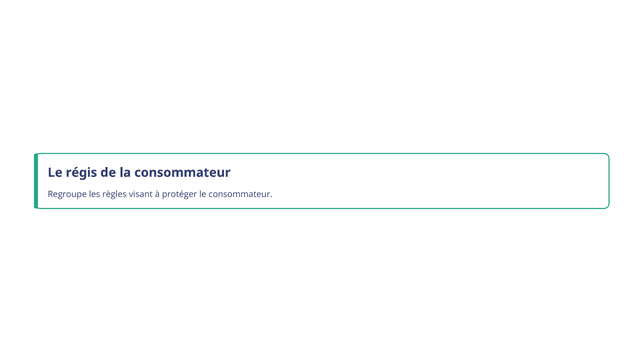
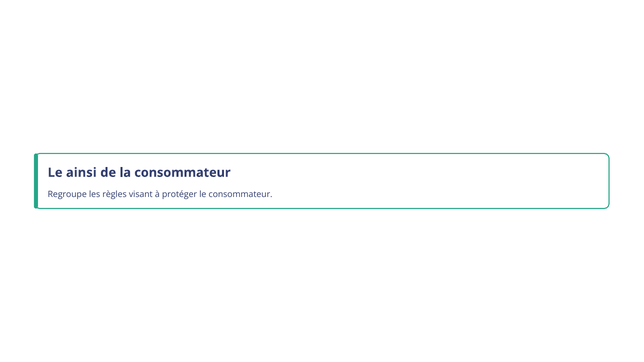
régis: régis -> ainsi (81, 173)
